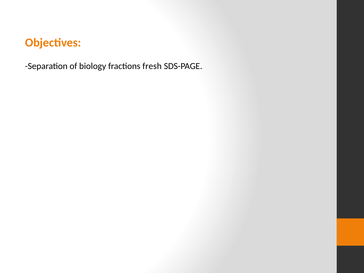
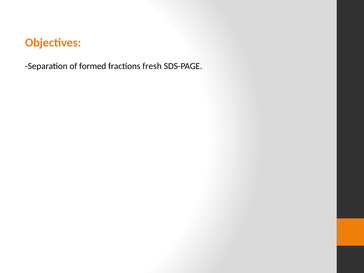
biology: biology -> formed (93, 66)
